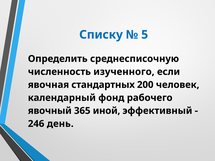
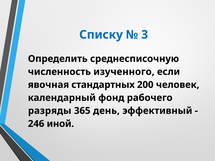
5: 5 -> 3 (145, 35)
явочный: явочный -> разряды (50, 111)
иной: иной -> день (106, 111)
день: день -> иной (60, 124)
